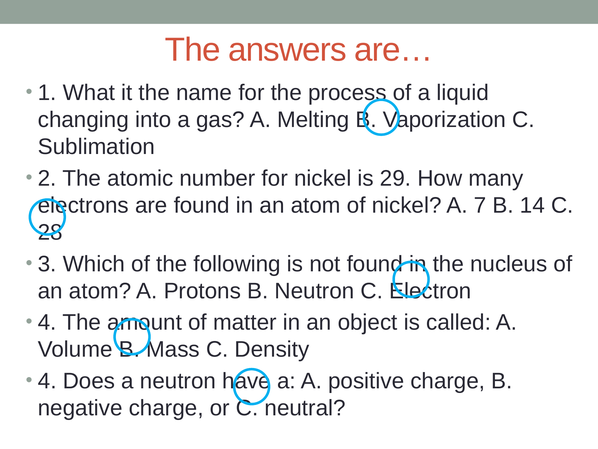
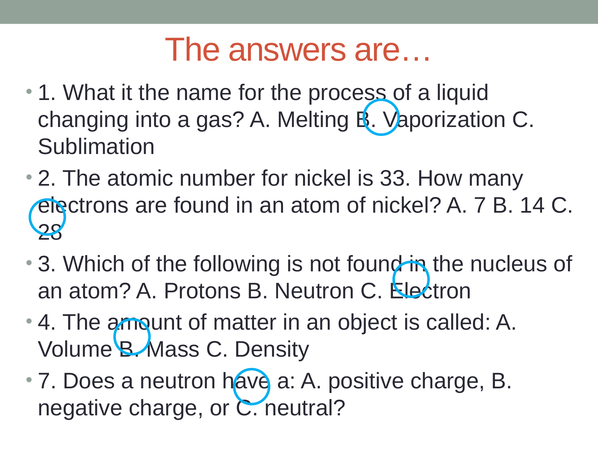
29: 29 -> 33 (396, 178)
4: 4 -> 7 (47, 381)
